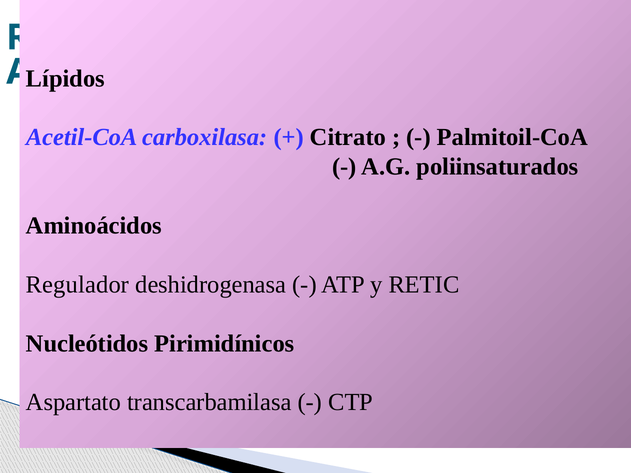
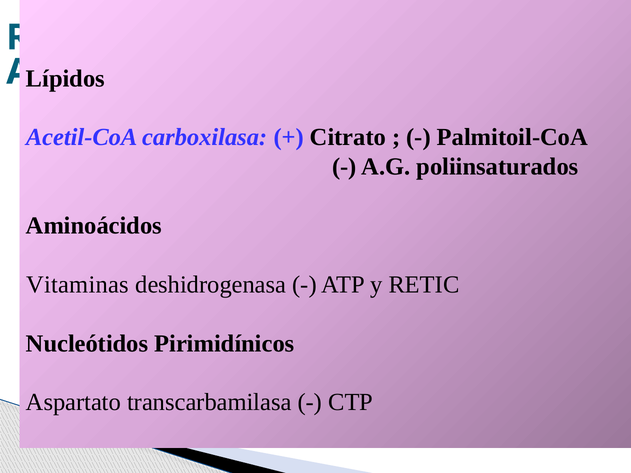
Regulador: Regulador -> Vitaminas (77, 285)
